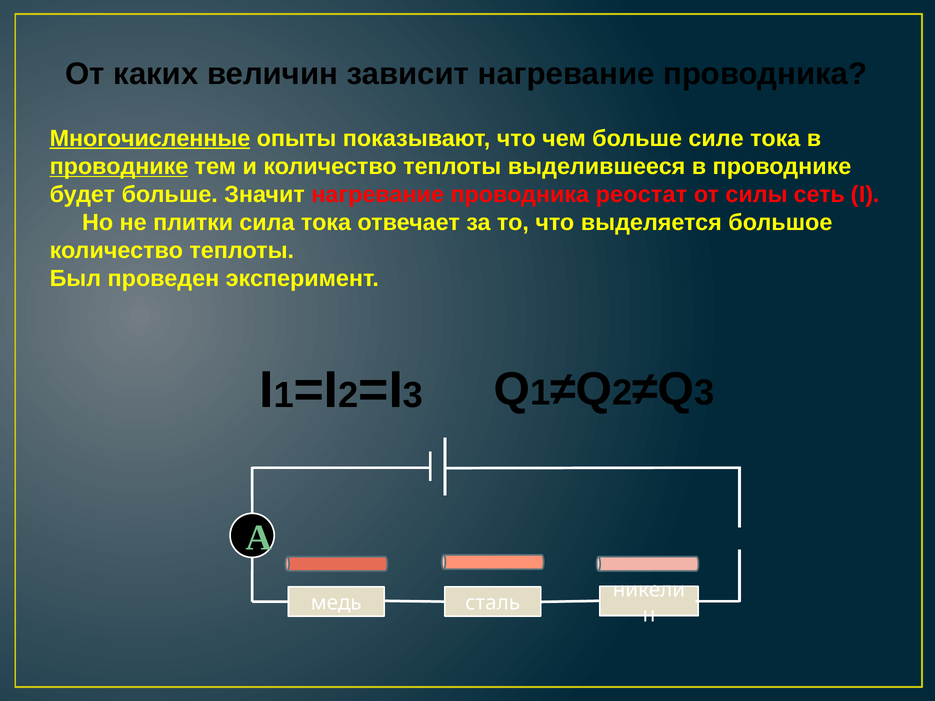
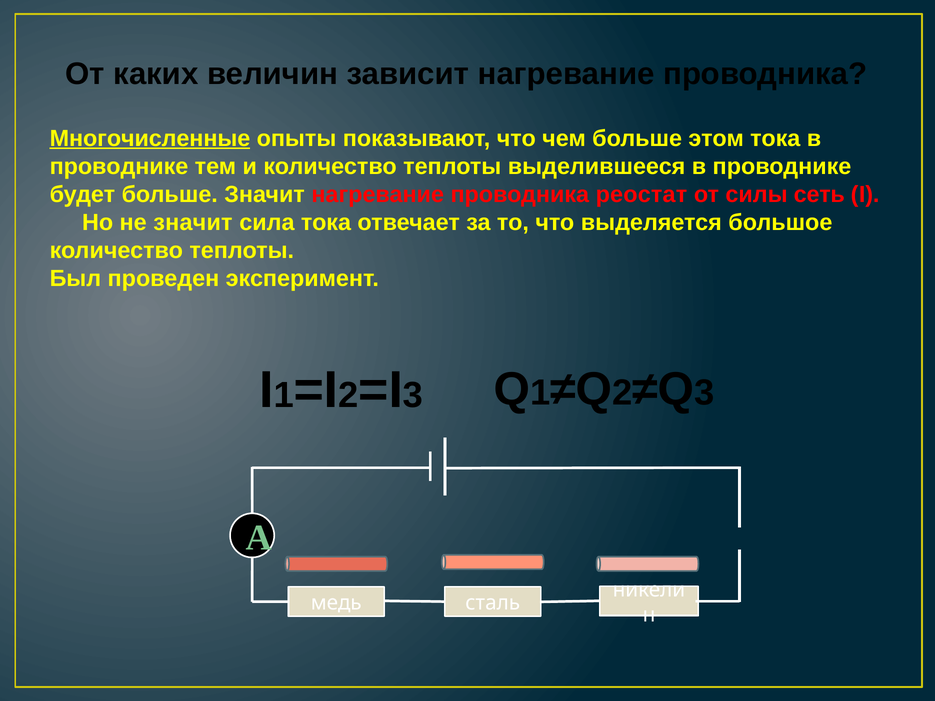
силе: силе -> этом (716, 138)
проводнике underline: present -> none (119, 166)
не плитки: плитки -> значит (193, 223)
